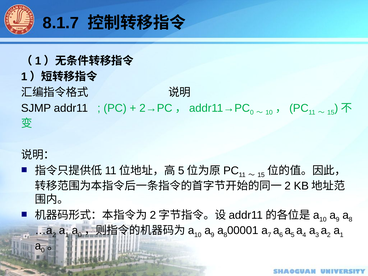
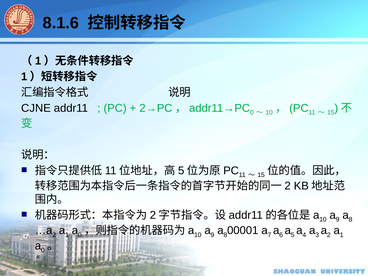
8.1.7: 8.1.7 -> 8.1.6 (61, 23)
SJMP: SJMP -> CJNE (36, 108)
